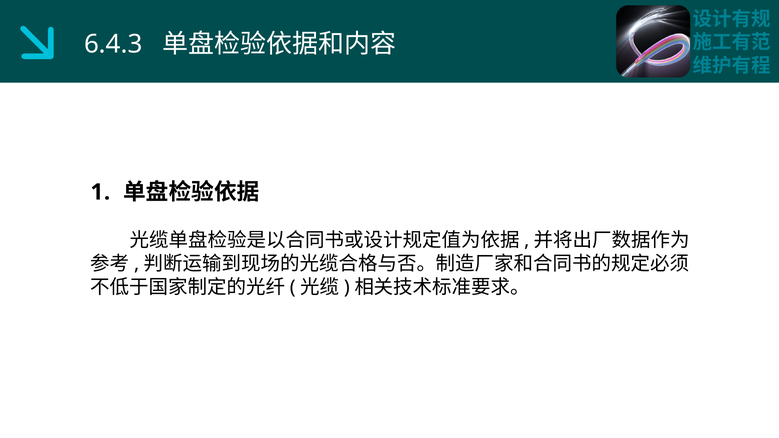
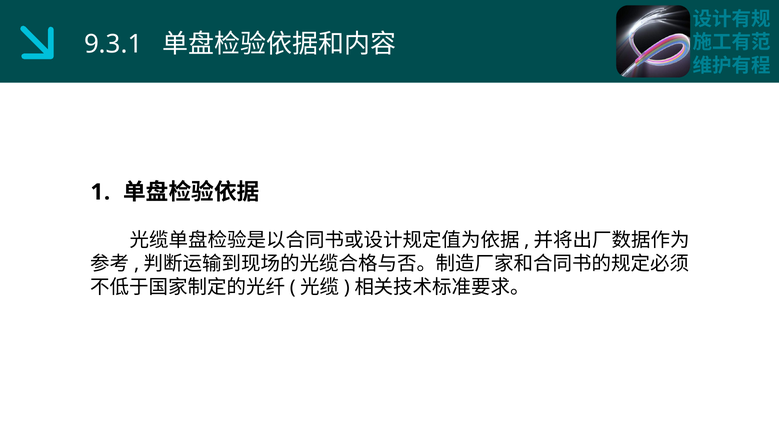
6.4.3: 6.4.3 -> 9.3.1 (113, 44)
